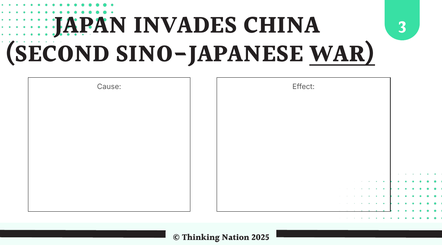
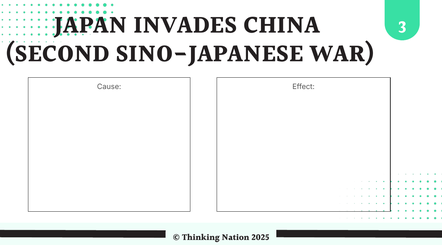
WAR underline: present -> none (342, 55)
